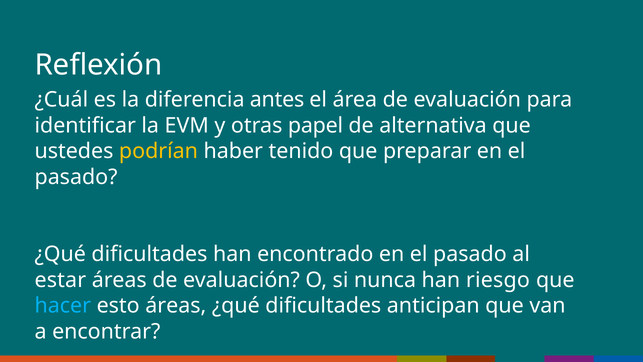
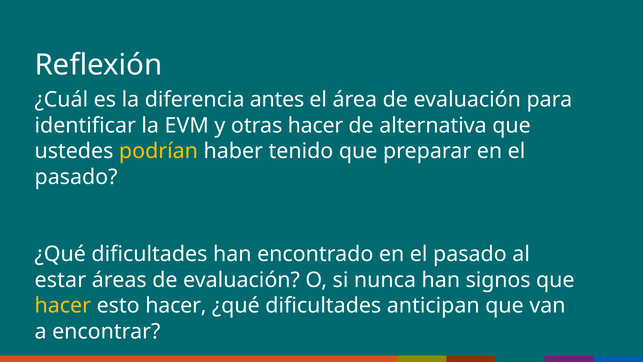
otras papel: papel -> hacer (316, 125)
riesgo: riesgo -> signos (498, 280)
hacer colour: light blue -> yellow (63, 306)
esto áreas: áreas -> hacer (176, 306)
